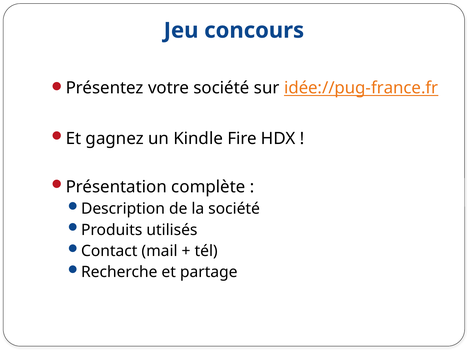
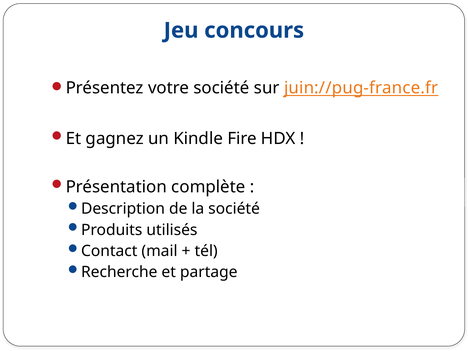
idée://pug-france.fr: idée://pug-france.fr -> juin://pug-france.fr (361, 88)
